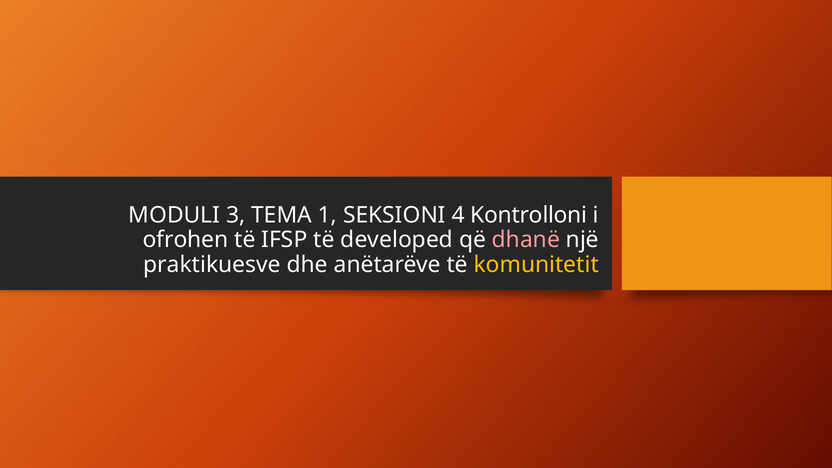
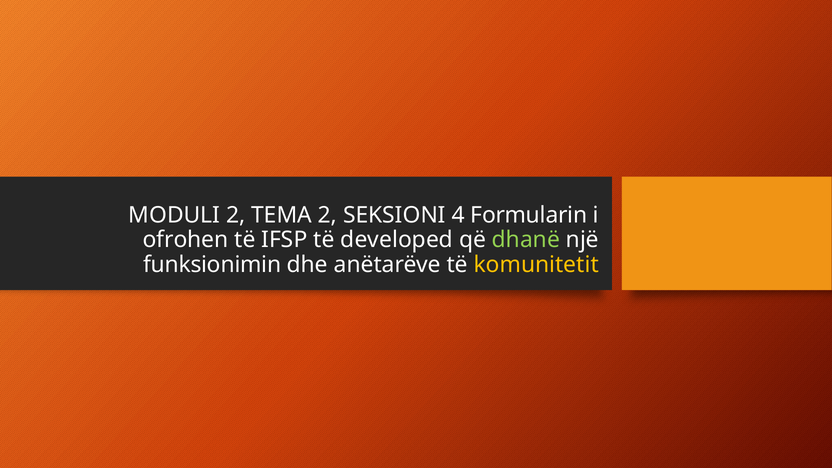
MODULI 3: 3 -> 2 (236, 215)
TEMA 1: 1 -> 2 (327, 215)
Kontrolloni: Kontrolloni -> Formularin (529, 215)
dhanë colour: pink -> light green (526, 240)
praktikuesve: praktikuesve -> funksionimin (212, 265)
